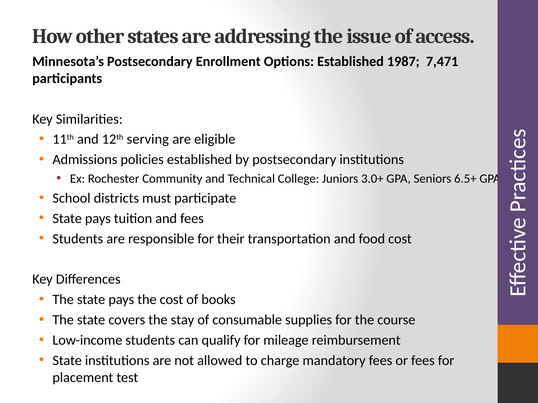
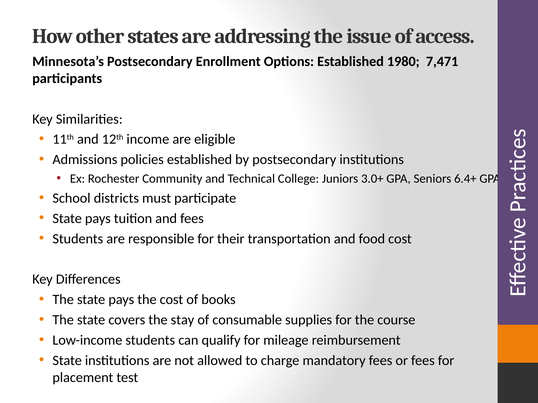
1987: 1987 -> 1980 (403, 62)
serving: serving -> income (148, 139)
6.5+: 6.5+ -> 6.4+ (465, 179)
